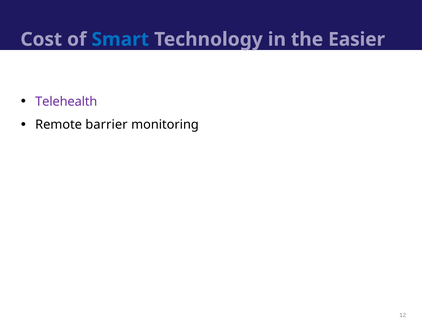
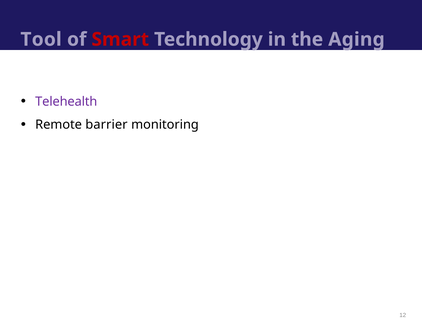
Cost: Cost -> Tool (41, 39)
Smart colour: blue -> red (120, 39)
Easier: Easier -> Aging (356, 39)
